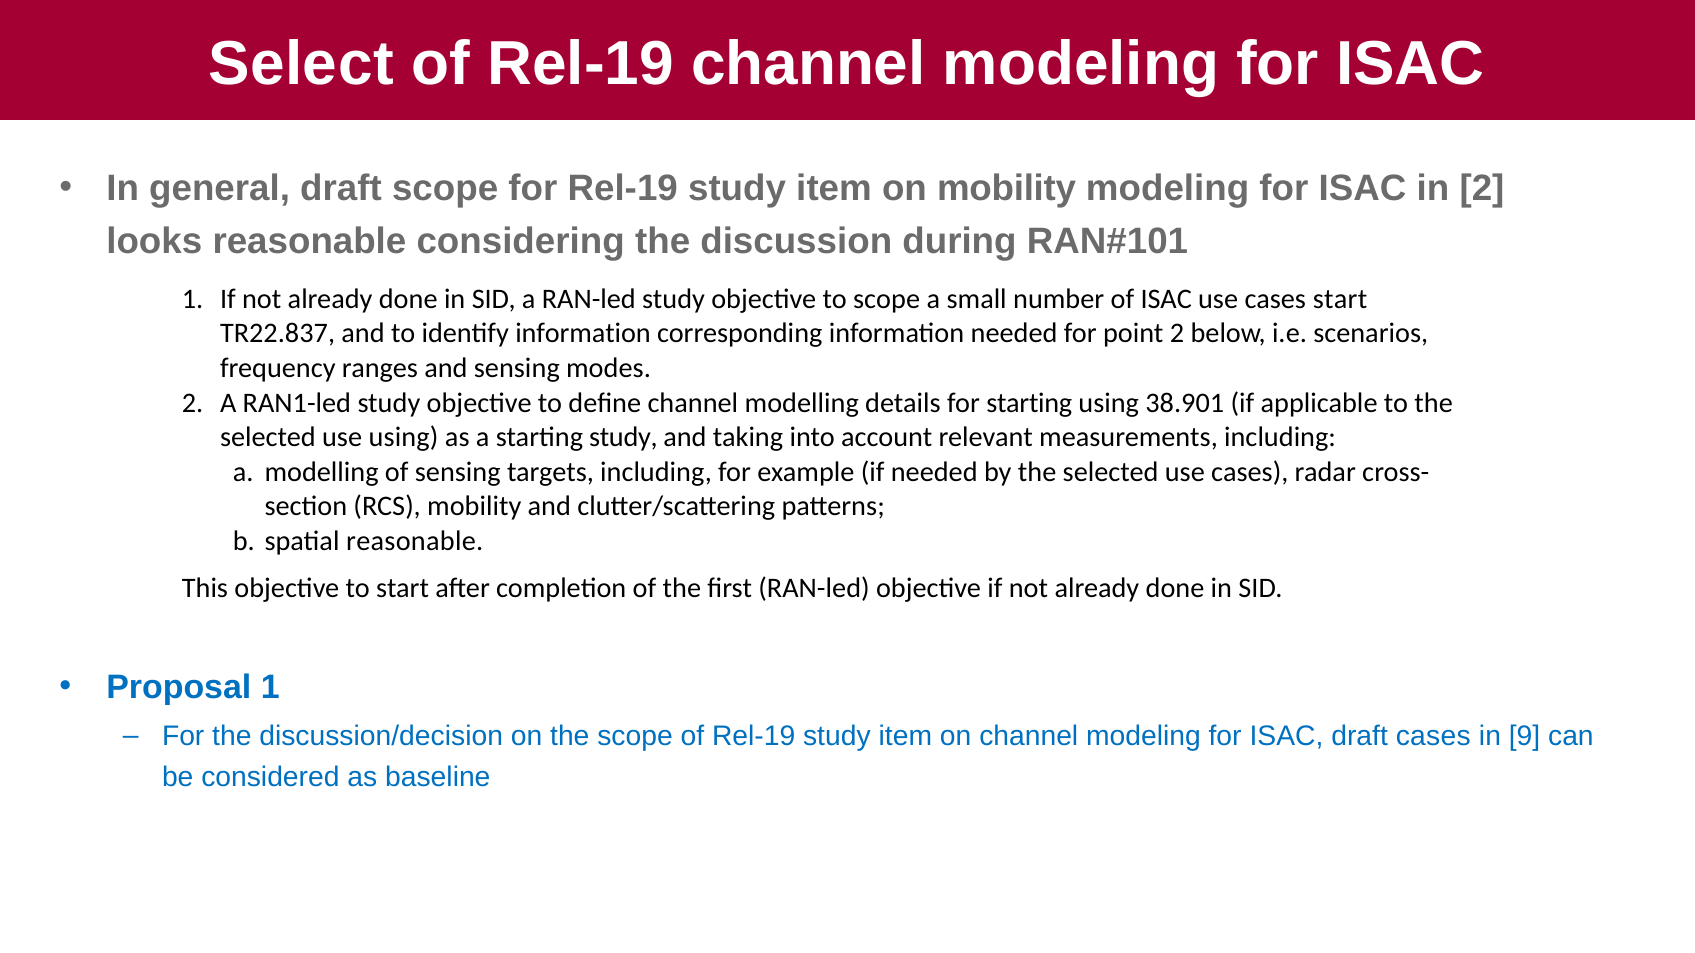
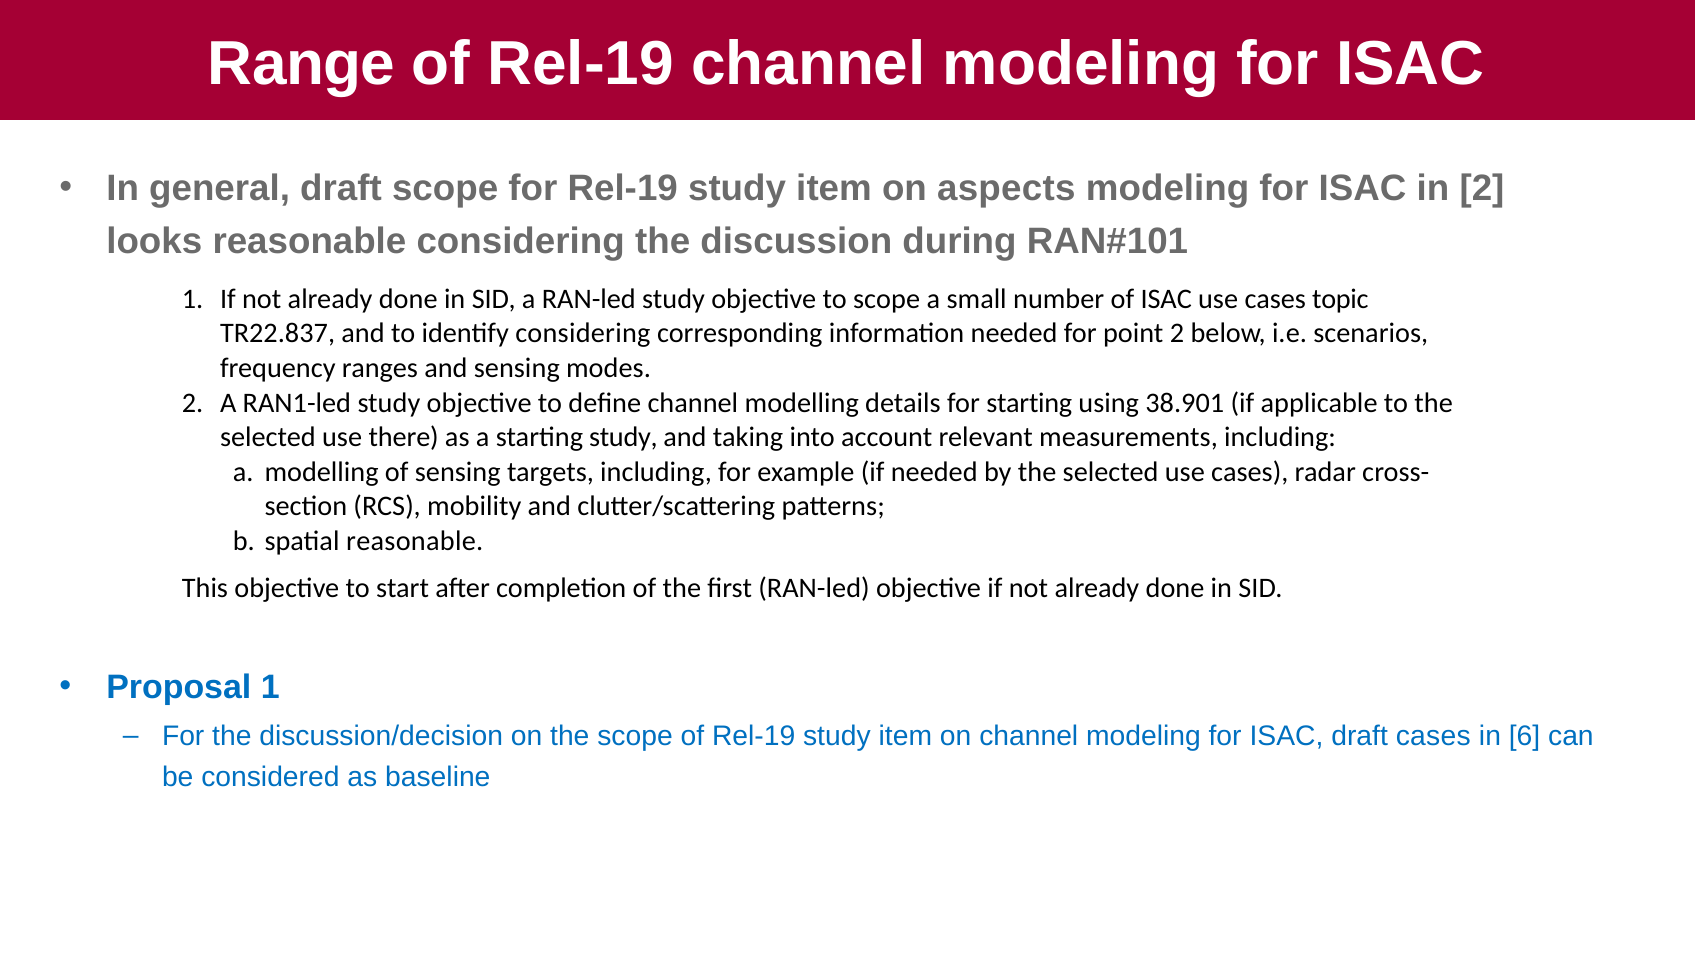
Select: Select -> Range (302, 64)
on mobility: mobility -> aspects (1006, 188)
cases start: start -> topic (1340, 299)
identify information: information -> considering (583, 334)
use using: using -> there (404, 438)
9: 9 -> 6 (1525, 737)
